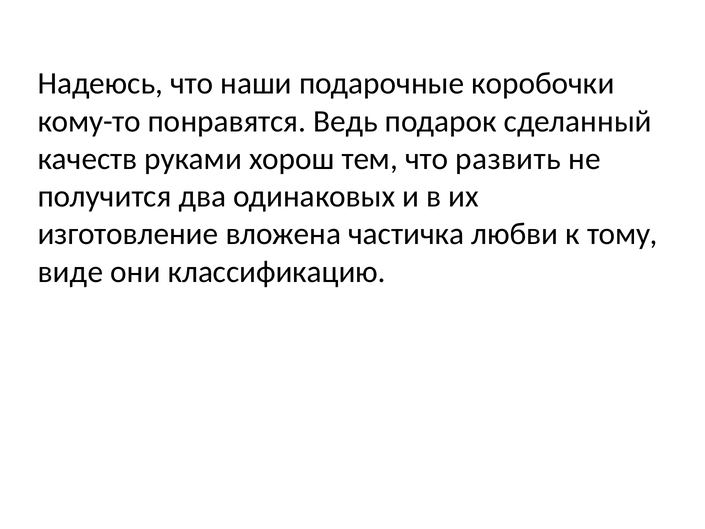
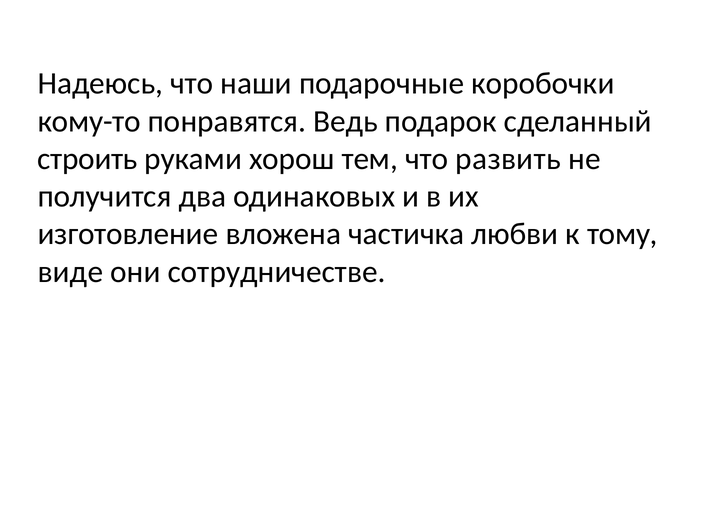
качеств: качеств -> строить (88, 159)
классификацию: классификацию -> сотрудничестве (277, 272)
